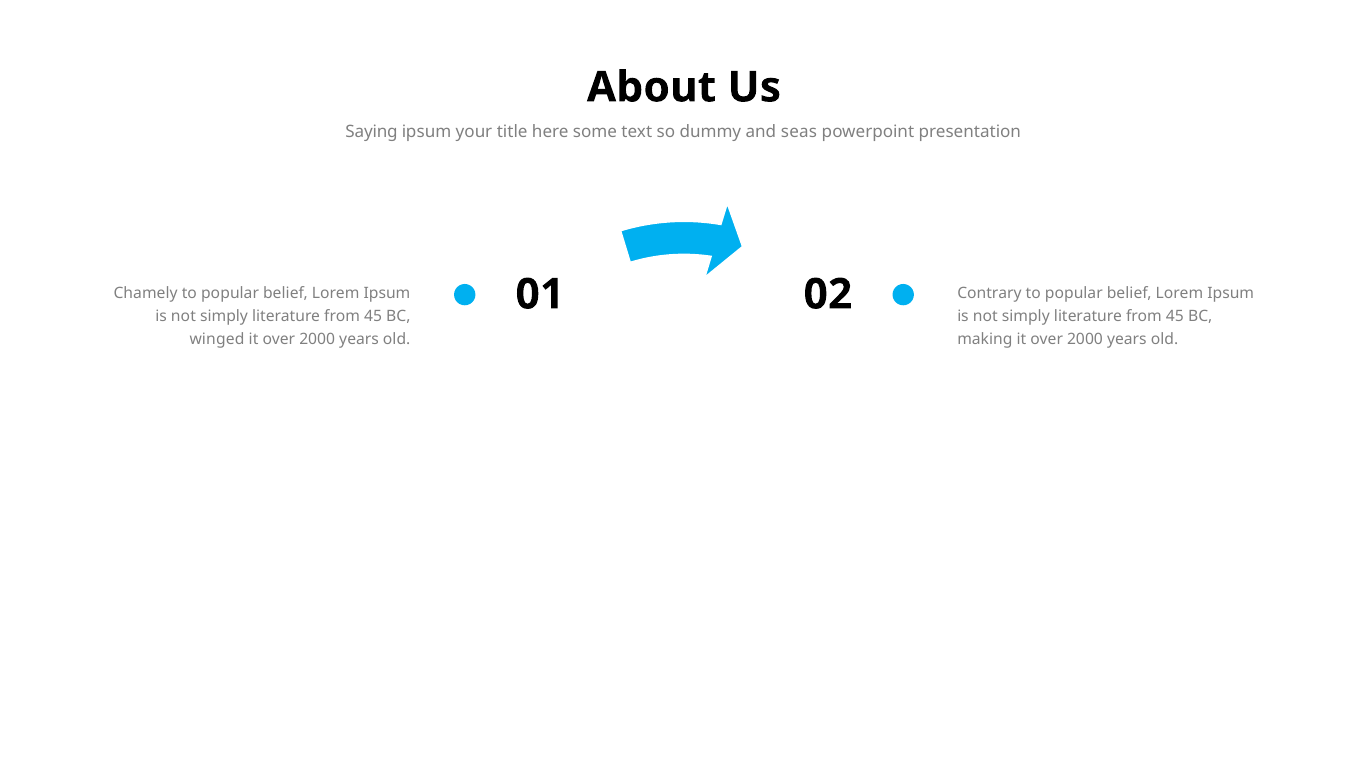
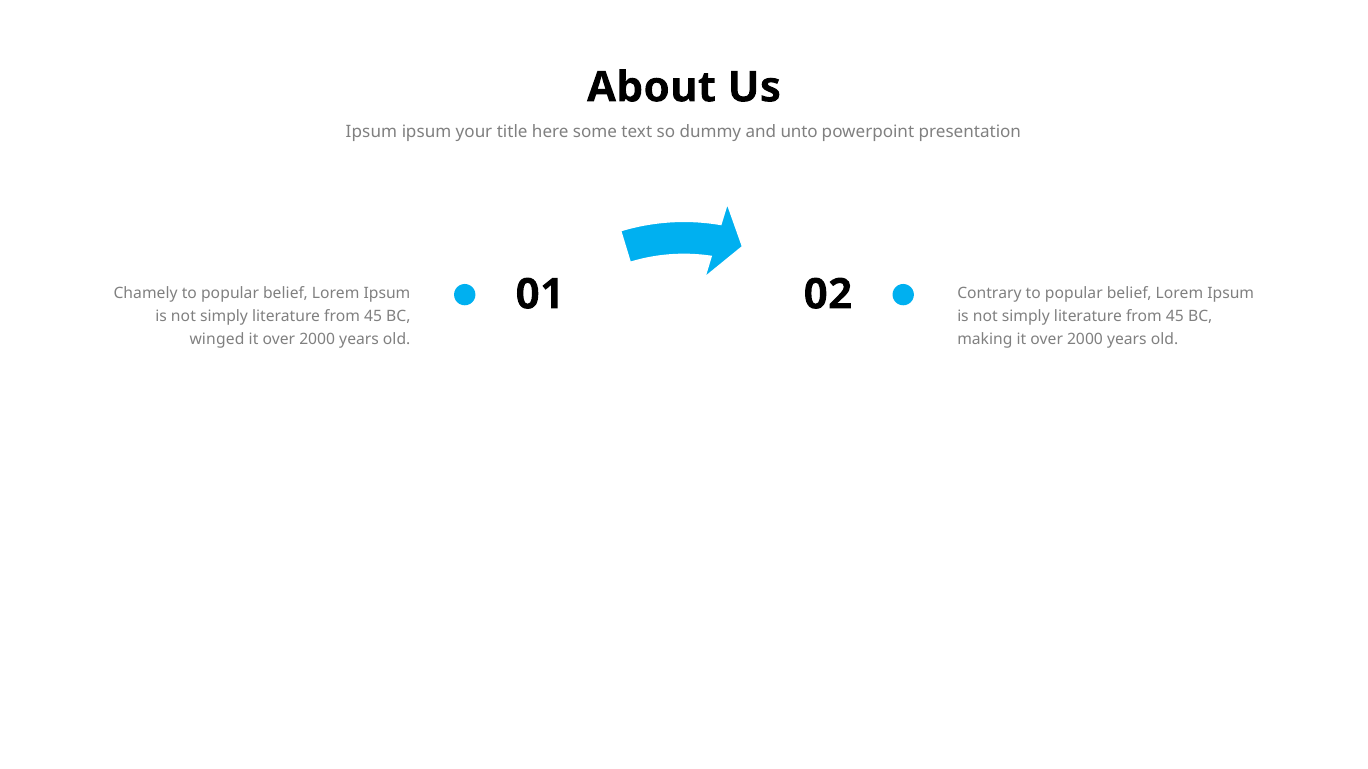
Saying: Saying -> Ipsum (371, 132)
seas: seas -> unto (799, 132)
